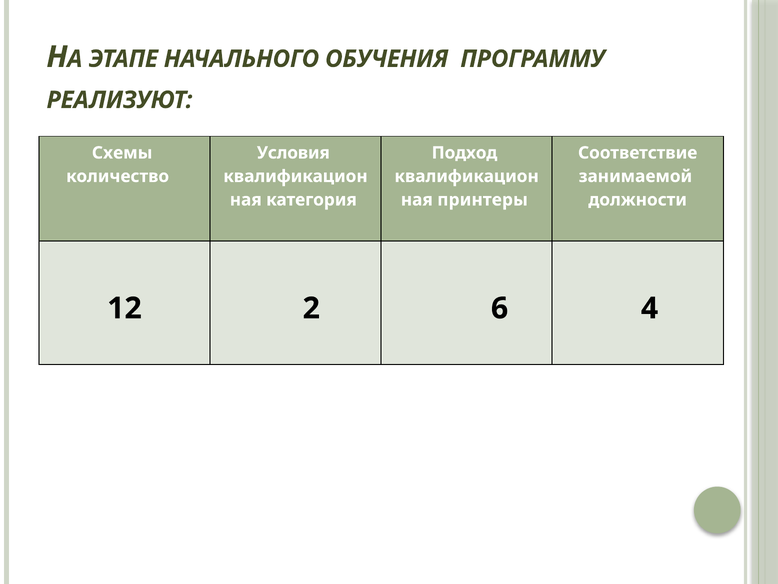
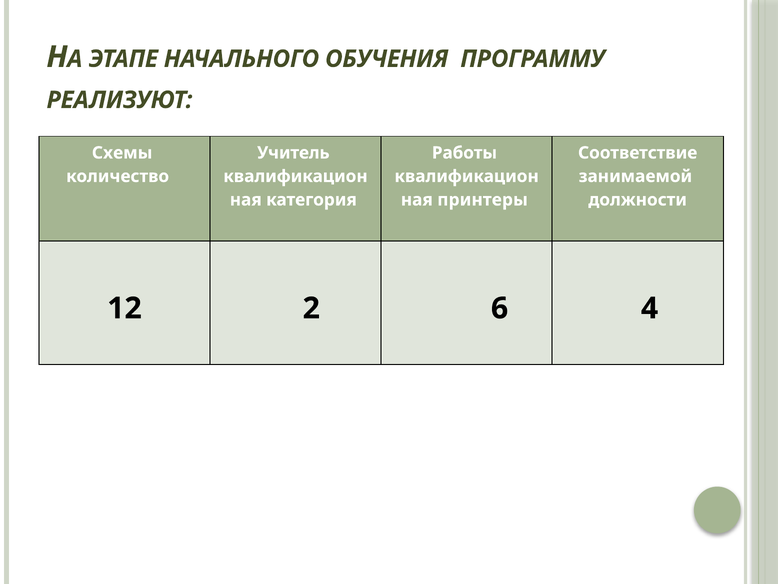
Условия: Условия -> Учитель (293, 153)
Подход: Подход -> Работы (464, 153)
